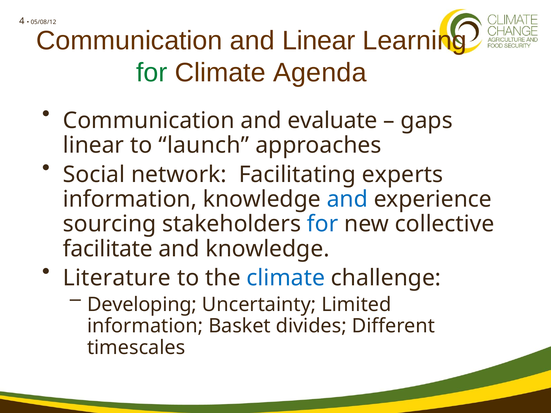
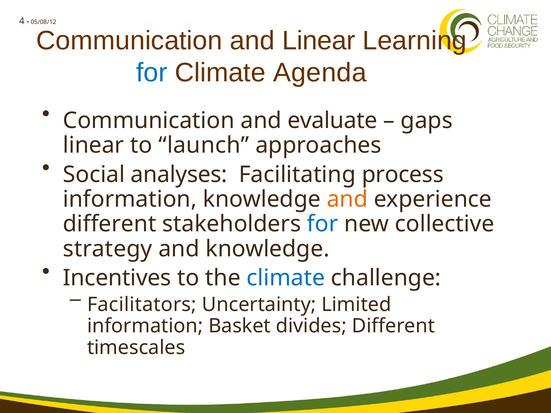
for colour: green -> blue (152, 73)
network: network -> analyses (179, 175)
experts: experts -> process (403, 175)
and colour: blue -> orange (347, 199)
sourcing: sourcing -> different (110, 224)
facilitate: facilitate -> strategy (108, 249)
Literature: Literature -> Incentives (117, 278)
Developing: Developing -> Facilitators (142, 305)
